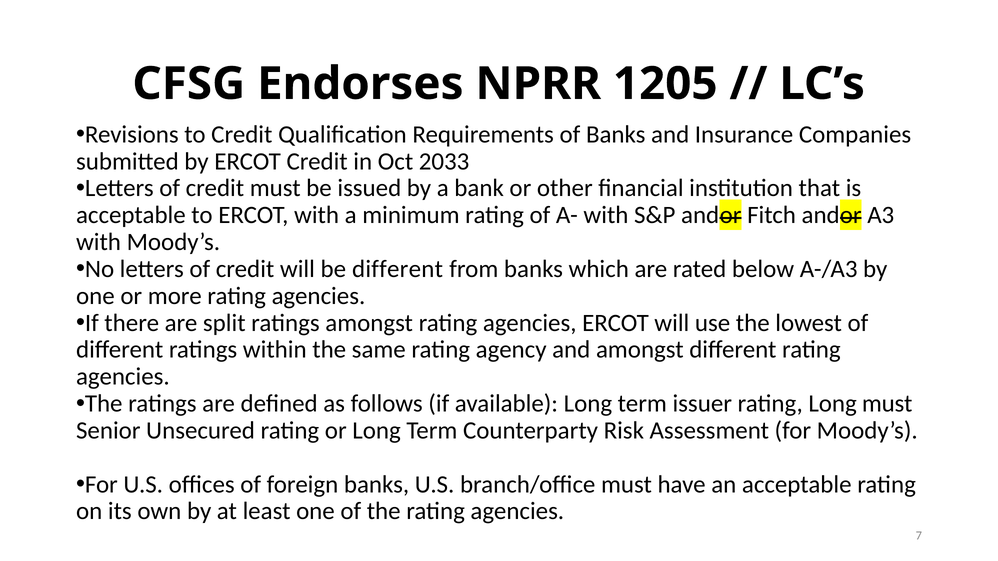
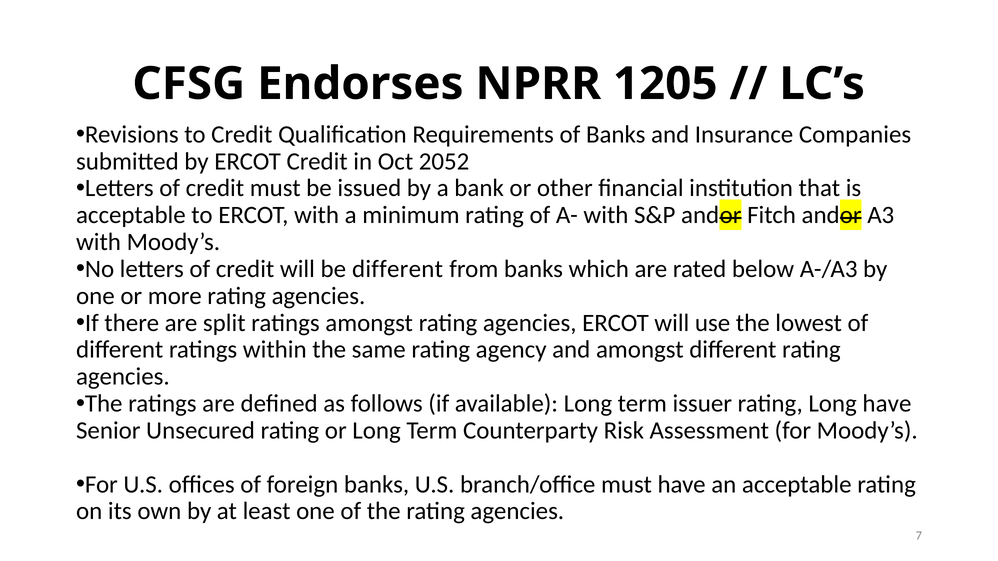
2033: 2033 -> 2052 (444, 161)
Long must: must -> have (887, 404)
